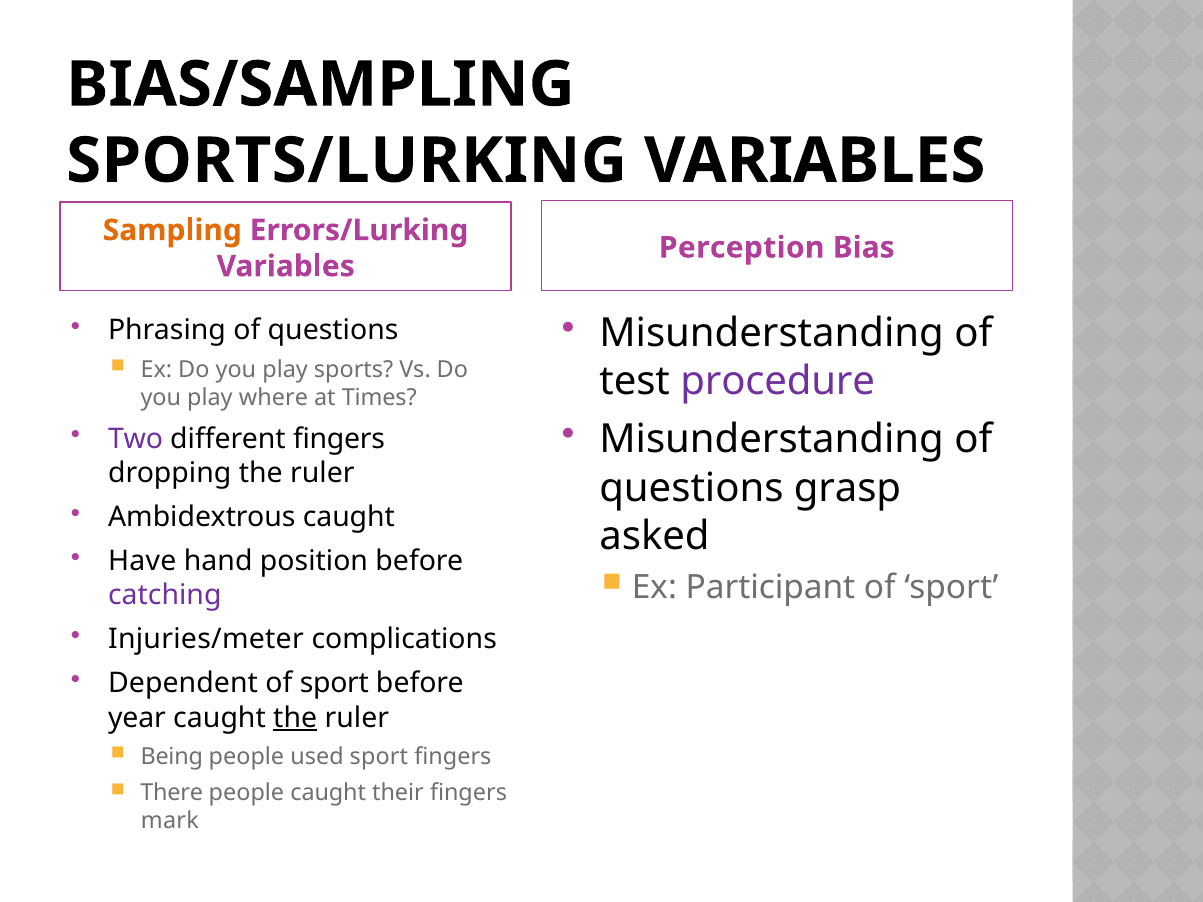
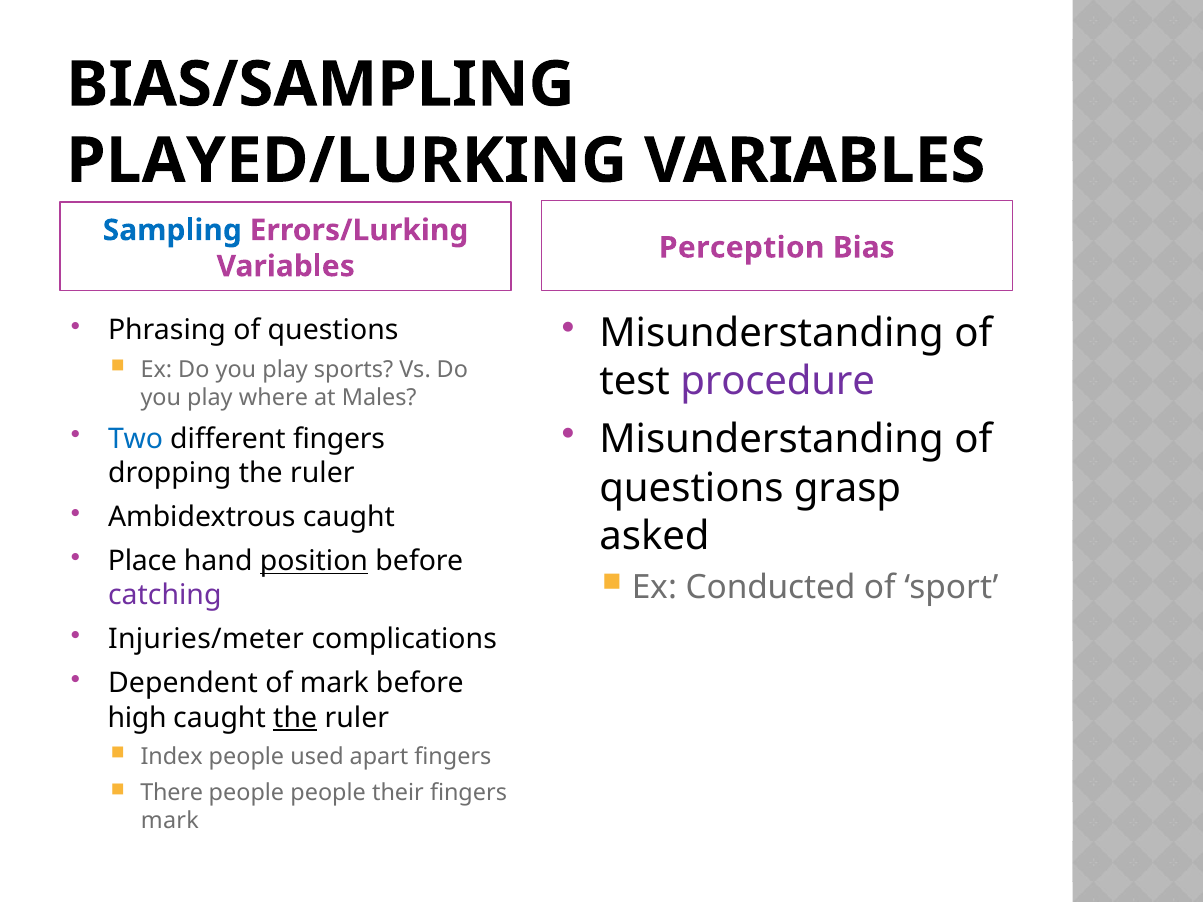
SPORTS/LURKING: SPORTS/LURKING -> PLAYED/LURKING (347, 161)
Sampling colour: orange -> blue (172, 230)
Times: Times -> Males (379, 398)
Two colour: purple -> blue (136, 439)
Have: Have -> Place (142, 561)
position underline: none -> present (314, 561)
Participant: Participant -> Conducted (771, 588)
sport: sport -> mark (334, 684)
year: year -> high (137, 718)
Being: Being -> Index (172, 757)
used sport: sport -> apart (379, 757)
people caught: caught -> people (328, 793)
